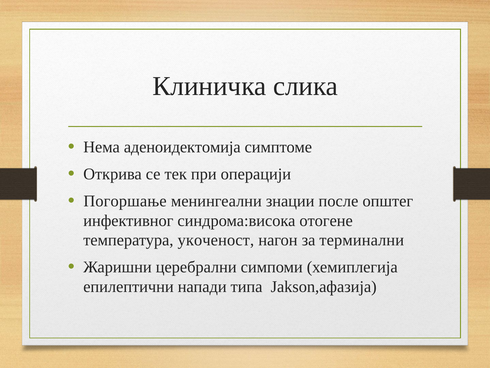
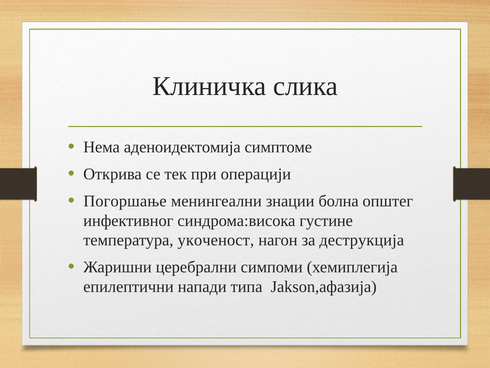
после: после -> болна (339, 201)
отогене: отогене -> густине (326, 220)
терминални: терминални -> деструкција (362, 240)
